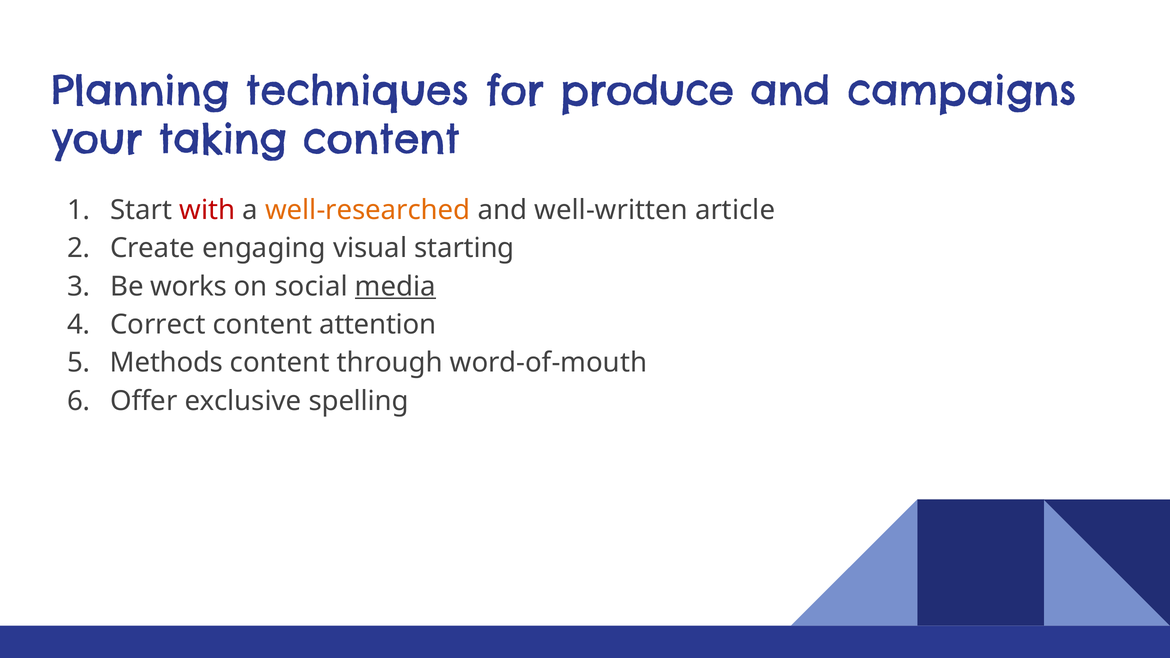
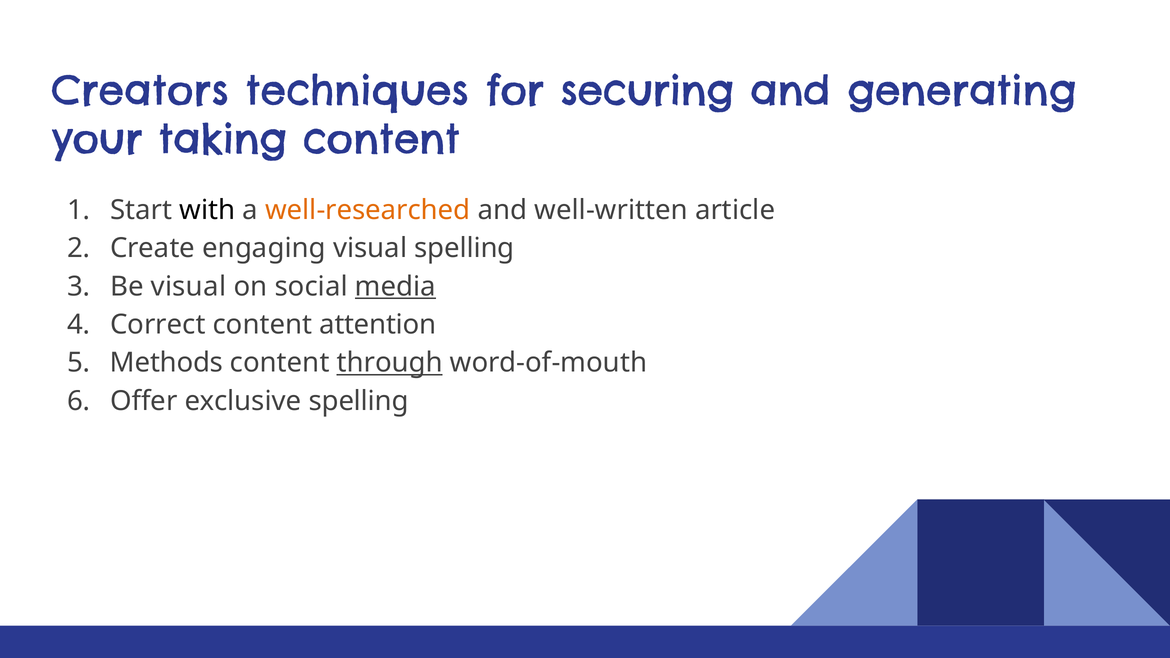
Planning: Planning -> Creators (140, 91)
produce: produce -> securing (648, 91)
campaigns: campaigns -> generating (962, 91)
with colour: red -> black (207, 210)
visual starting: starting -> spelling (464, 248)
Be works: works -> visual (189, 287)
through underline: none -> present (390, 363)
